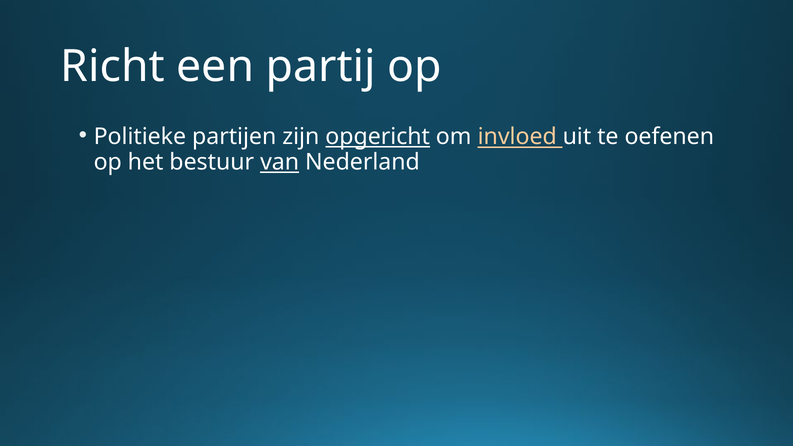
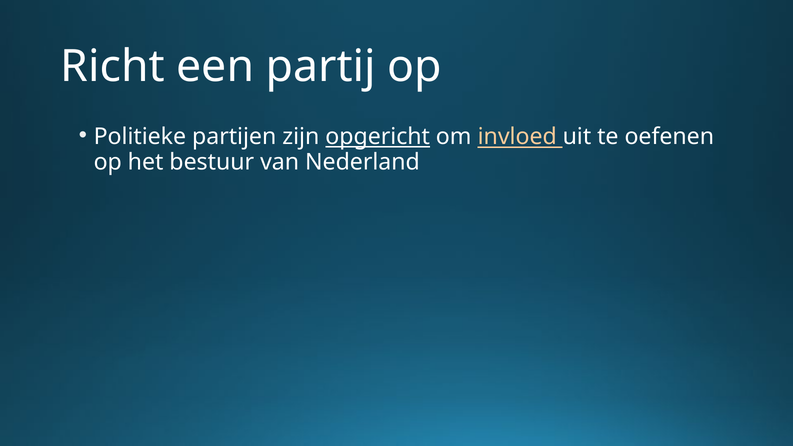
van underline: present -> none (280, 162)
